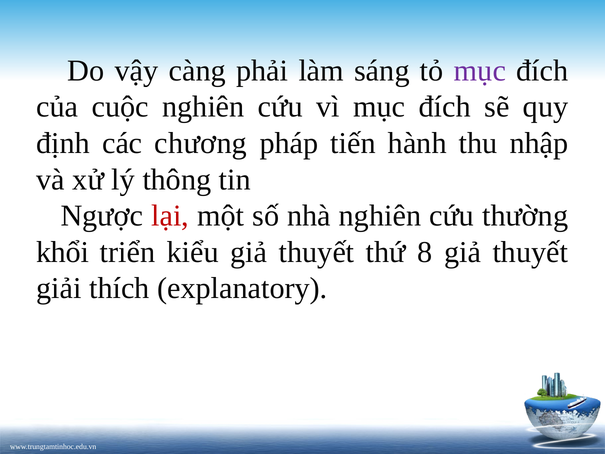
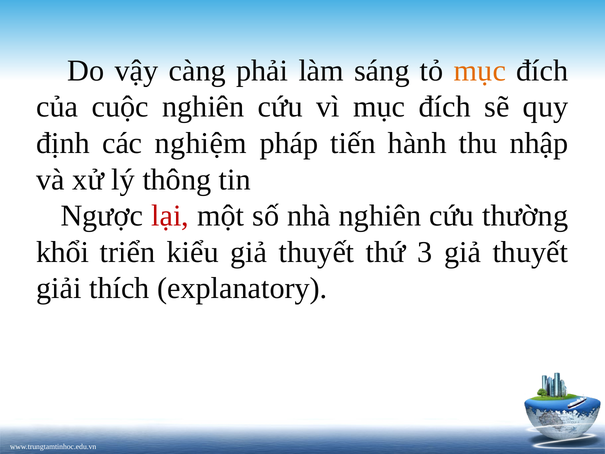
mục colour: purple -> orange (480, 71)
chương: chương -> nghiệm (201, 143)
8: 8 -> 3 (425, 252)
